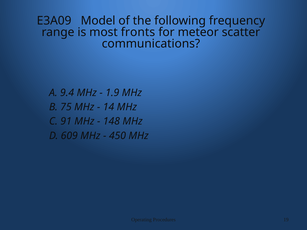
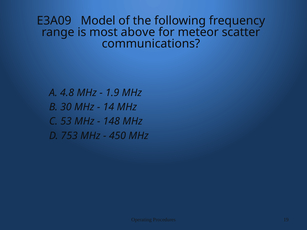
fronts: fronts -> above (138, 32)
9.4: 9.4 -> 4.8 (67, 93)
75: 75 -> 30 (66, 107)
91: 91 -> 53 (66, 121)
609: 609 -> 753 (69, 136)
